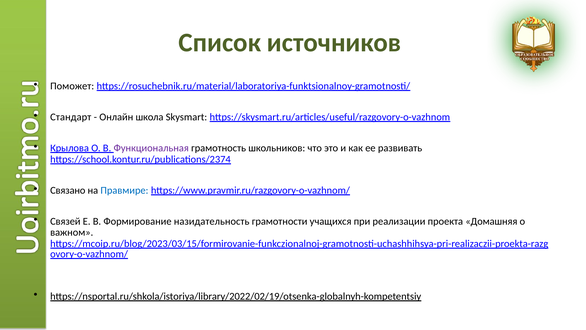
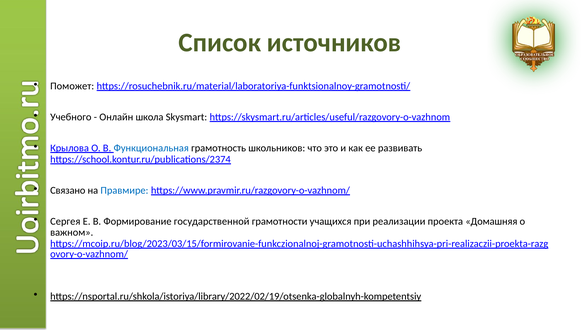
Стандарт: Стандарт -> Учебного (71, 117)
Функциональная colour: purple -> blue (151, 148)
Связей: Связей -> Сергея (65, 221)
назидательность: назидательность -> государственной (212, 221)
